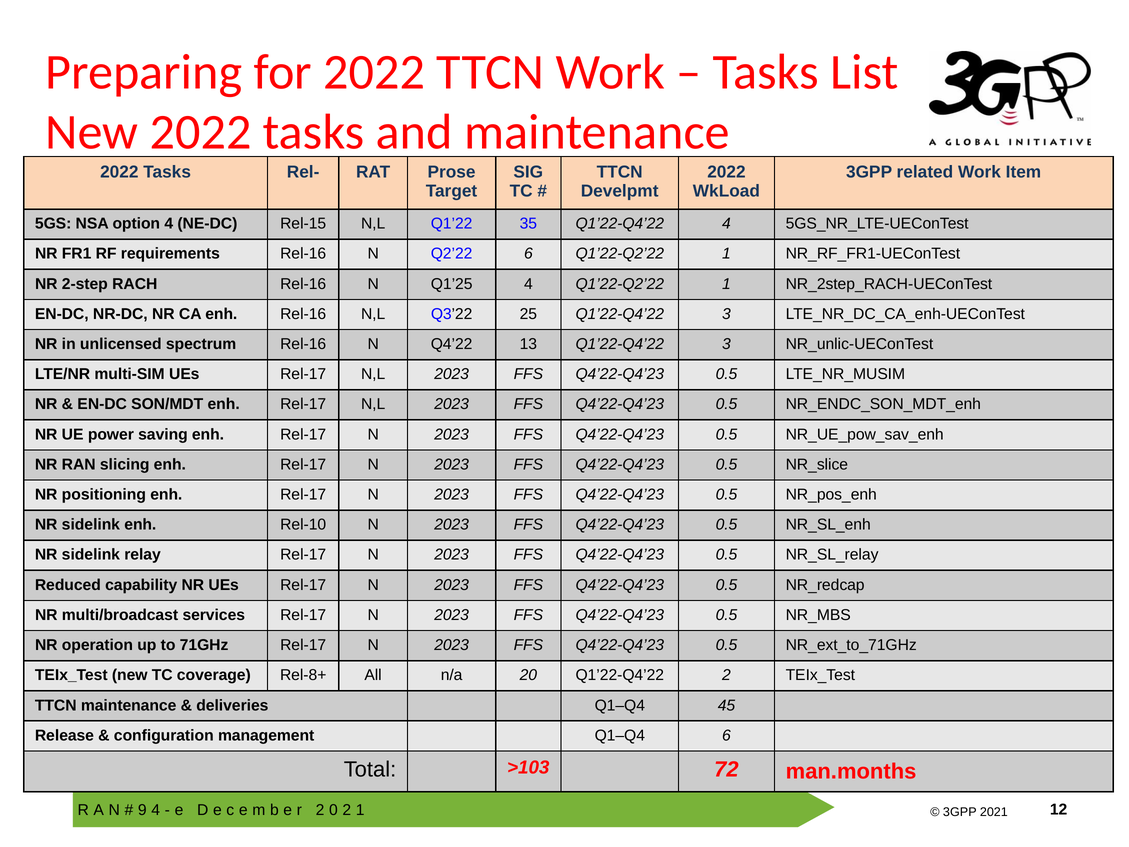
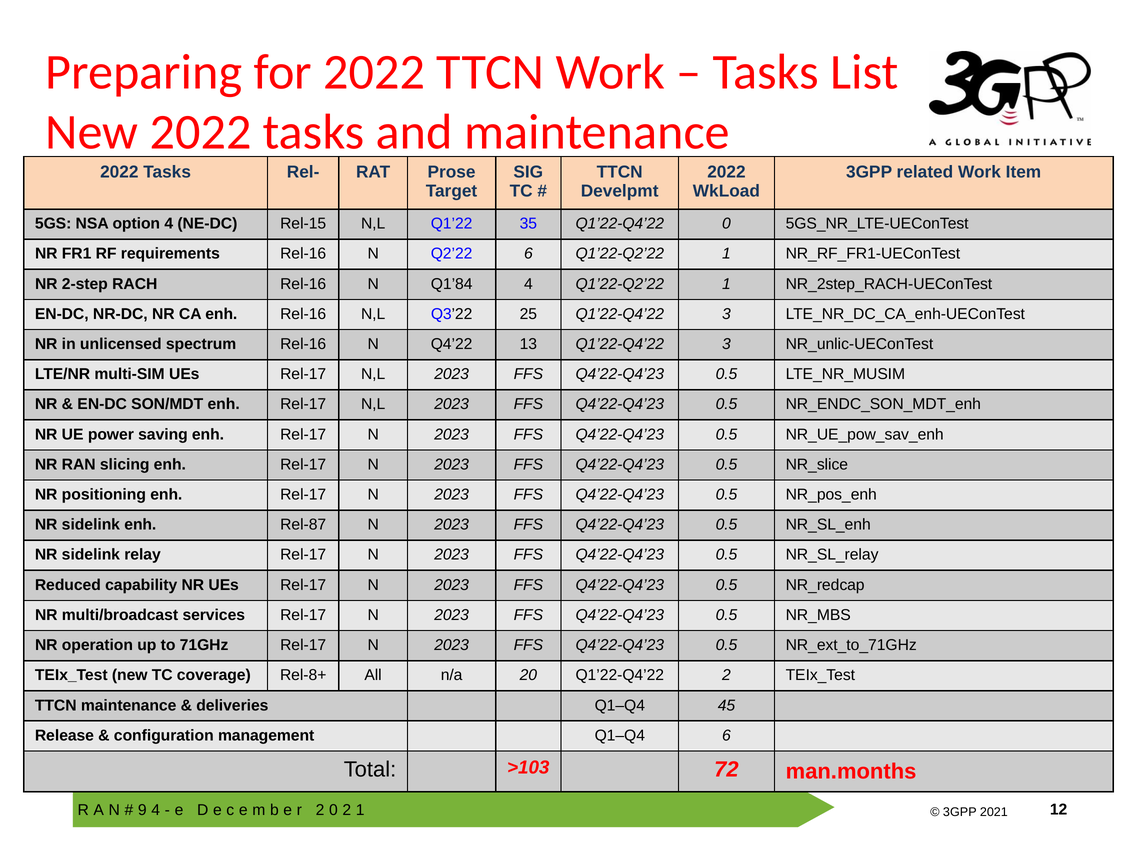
Q1’22-Q4’22 4: 4 -> 0 (726, 224)
Q1’25: Q1’25 -> Q1’84 (452, 284)
Rel-10: Rel-10 -> Rel-87 (303, 525)
